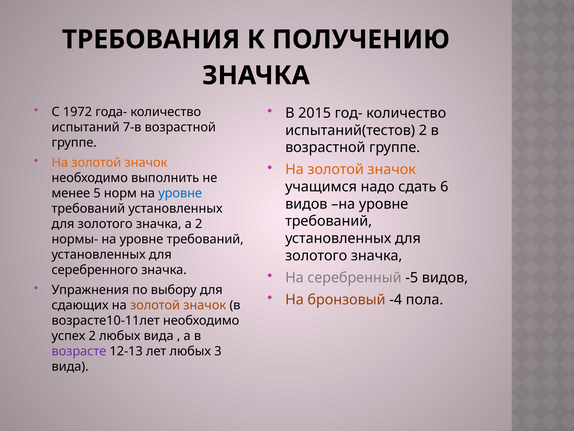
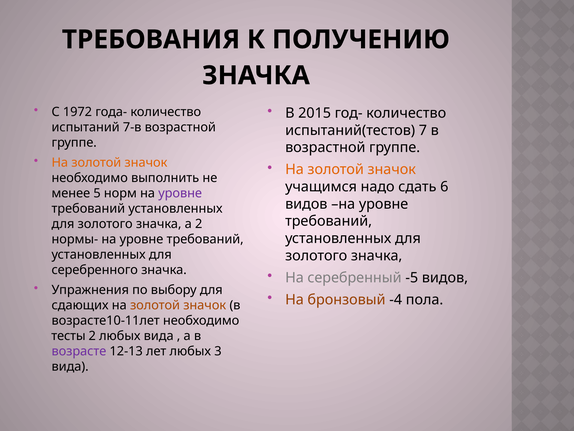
испытаний(тестов 2: 2 -> 7 (423, 130)
уровне colour: blue -> purple (180, 193)
успех: успех -> тесты (68, 336)
